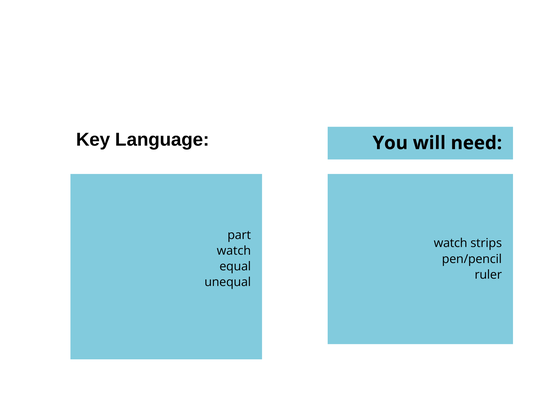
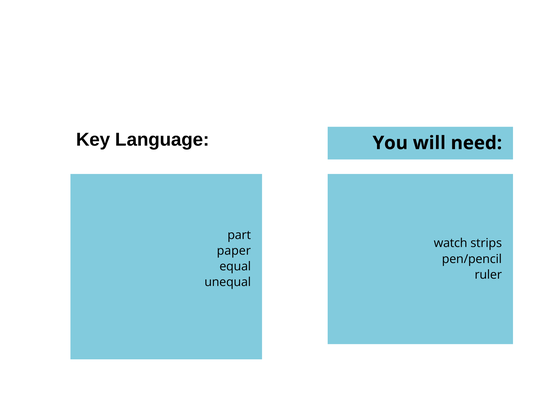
watch: watch -> paper (234, 250)
